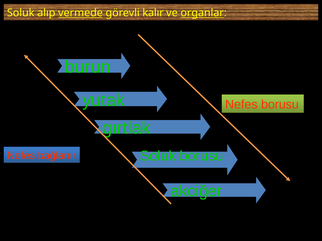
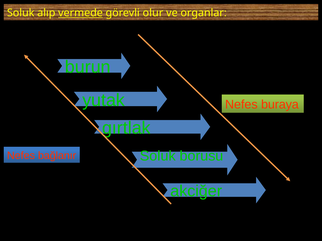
kalır: kalır -> olur (153, 13)
organlar underline: present -> none (202, 13)
Nefes borusu: borusu -> buraya (280, 105)
